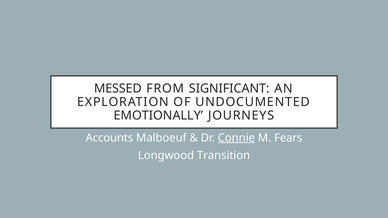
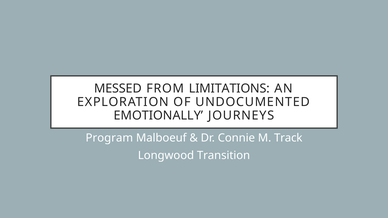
SIGNIFICANT: SIGNIFICANT -> LIMITATIONS (229, 89)
Accounts: Accounts -> Program (109, 138)
Connie underline: present -> none (236, 138)
Fears: Fears -> Track (288, 138)
